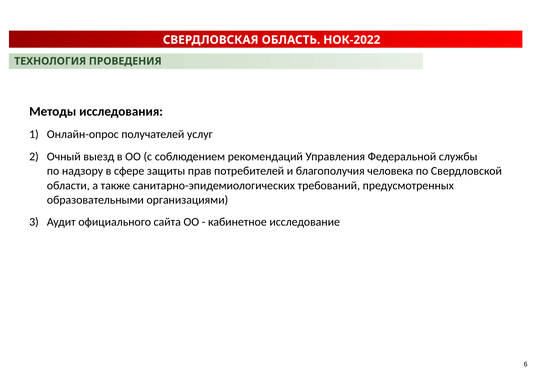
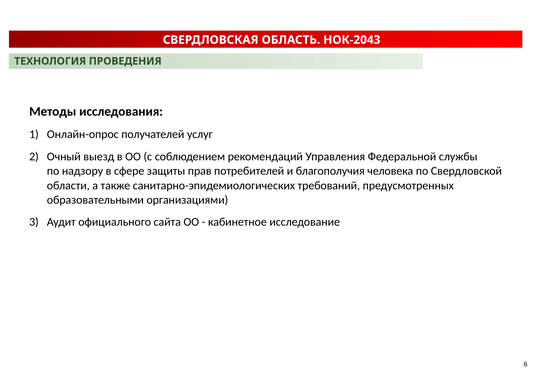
НОК-2022: НОК-2022 -> НОК-2043 (352, 40)
